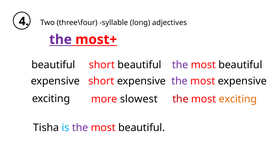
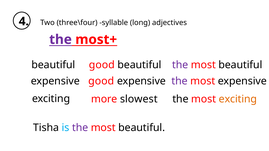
short: short -> good (102, 65)
short: short -> good (101, 81)
the colour: red -> black (180, 99)
